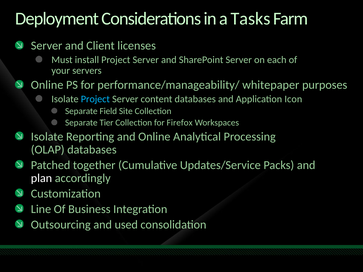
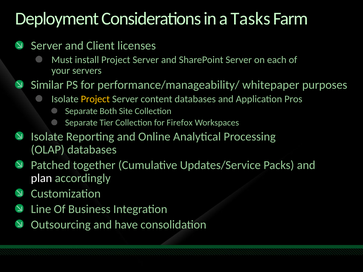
Online: Online -> Similar (47, 85)
Project colour: light blue -> yellow (95, 99)
Icon: Icon -> Pros (293, 99)
Field: Field -> Both (108, 111)
used: used -> have (126, 225)
